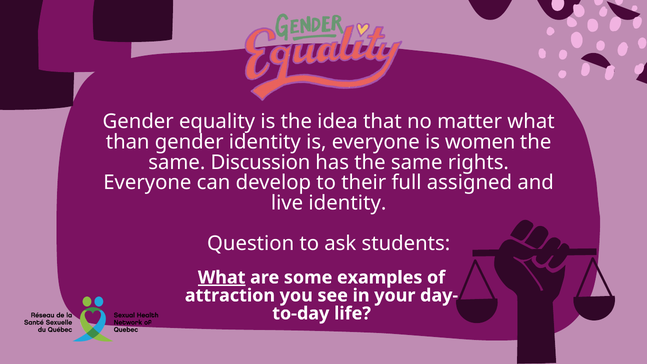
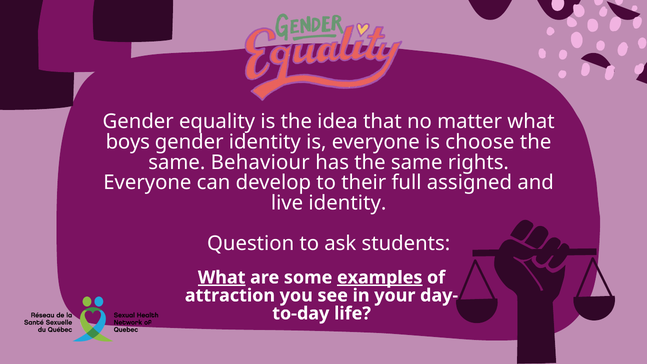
than: than -> boys (128, 142)
women: women -> choose (480, 142)
Discussion: Discussion -> Behaviour (260, 162)
examples underline: none -> present (380, 277)
